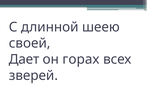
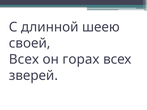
Дает: Дает -> Всех (24, 59)
